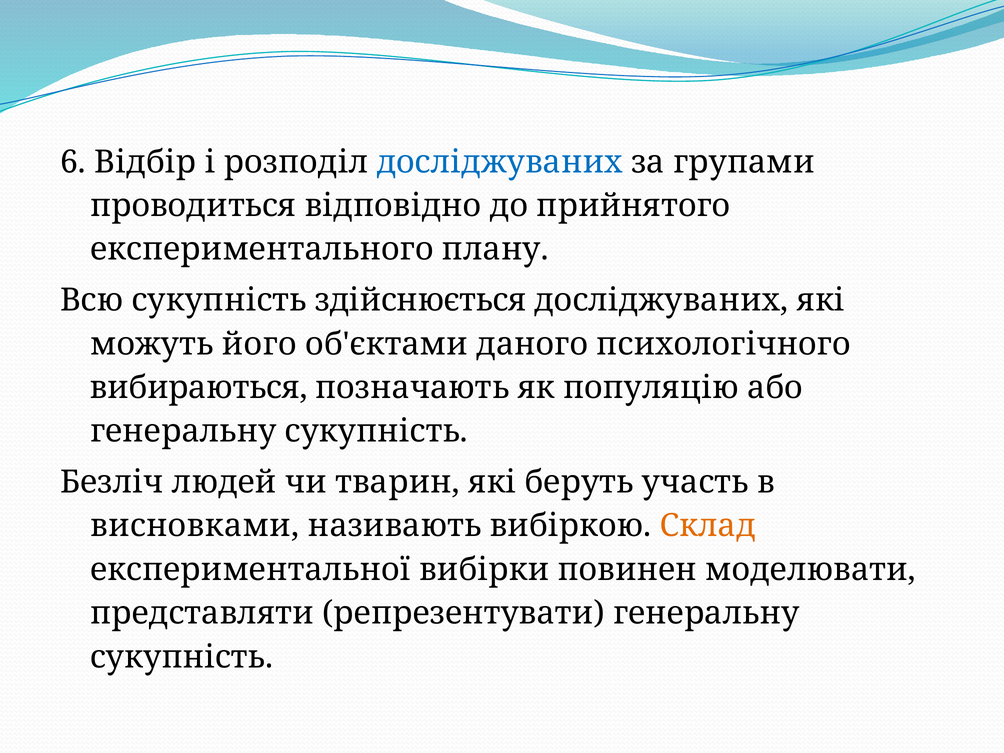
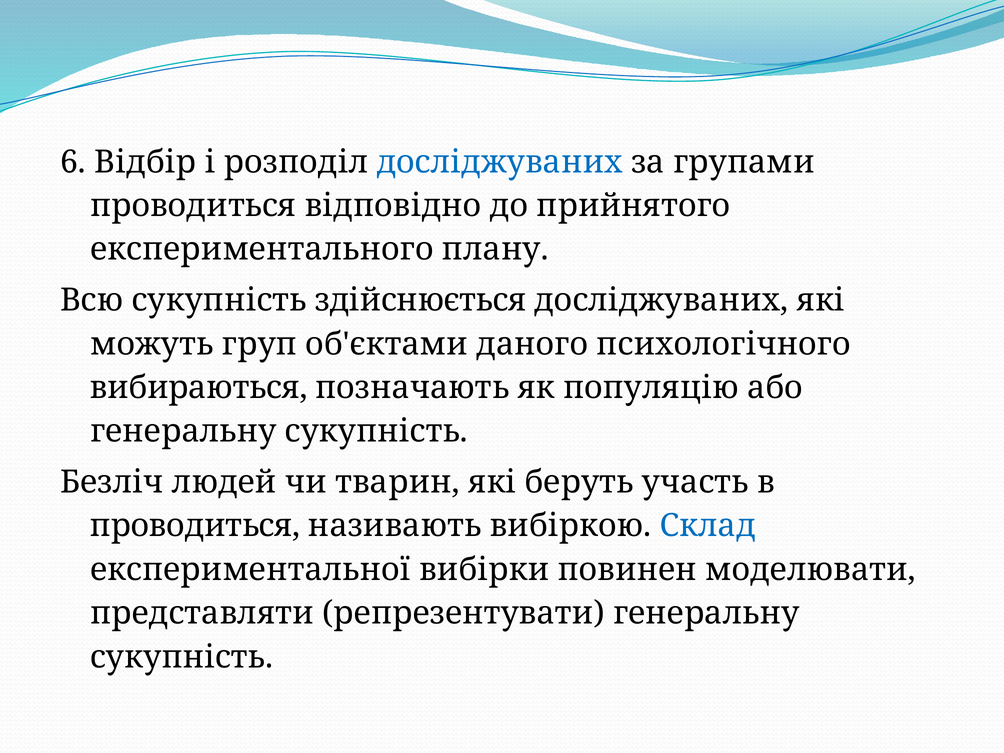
його: його -> груп (259, 344)
висновками: висновками -> проводиться (195, 526)
Склад colour: orange -> blue (708, 526)
